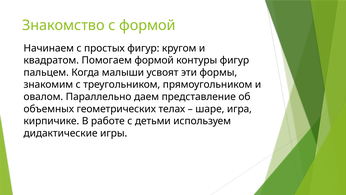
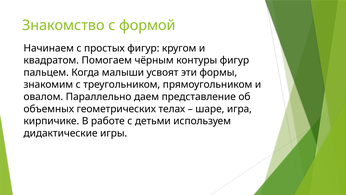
Помогаем формой: формой -> чёрным (154, 60)
